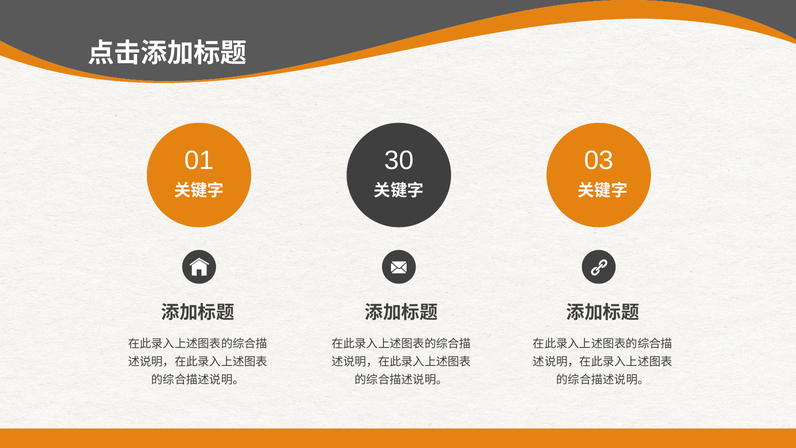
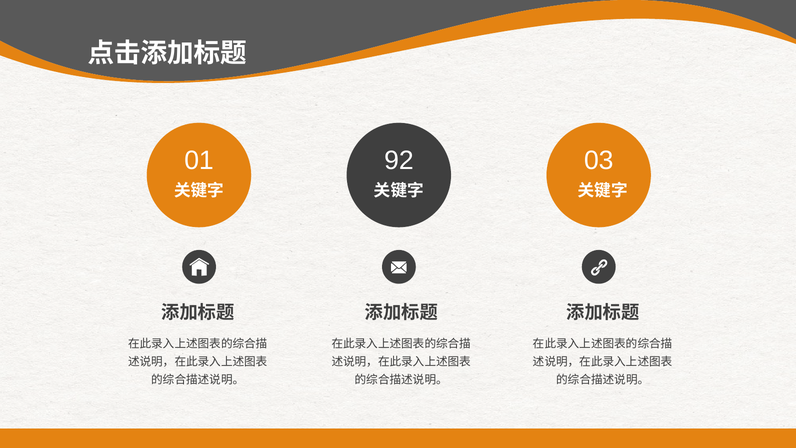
30: 30 -> 92 (399, 161)
